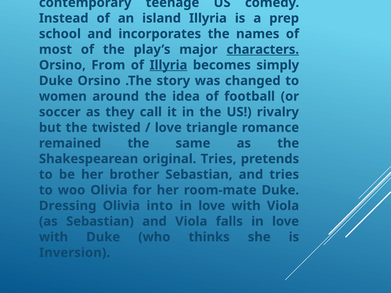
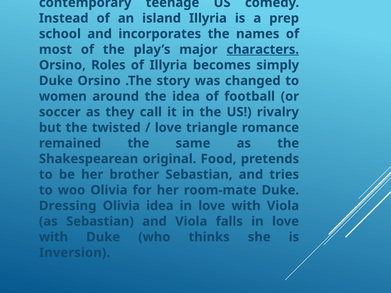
From: From -> Roles (108, 65)
Illyria underline: present -> none (168, 65)
original Tries: Tries -> Food (219, 159)
Olivia into: into -> idea (160, 206)
